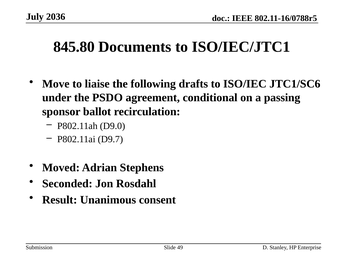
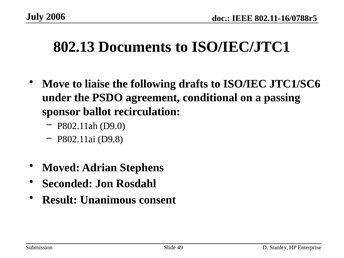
2036: 2036 -> 2006 (56, 17)
845.80: 845.80 -> 802.13 (74, 47)
D9.7: D9.7 -> D9.8 (110, 139)
